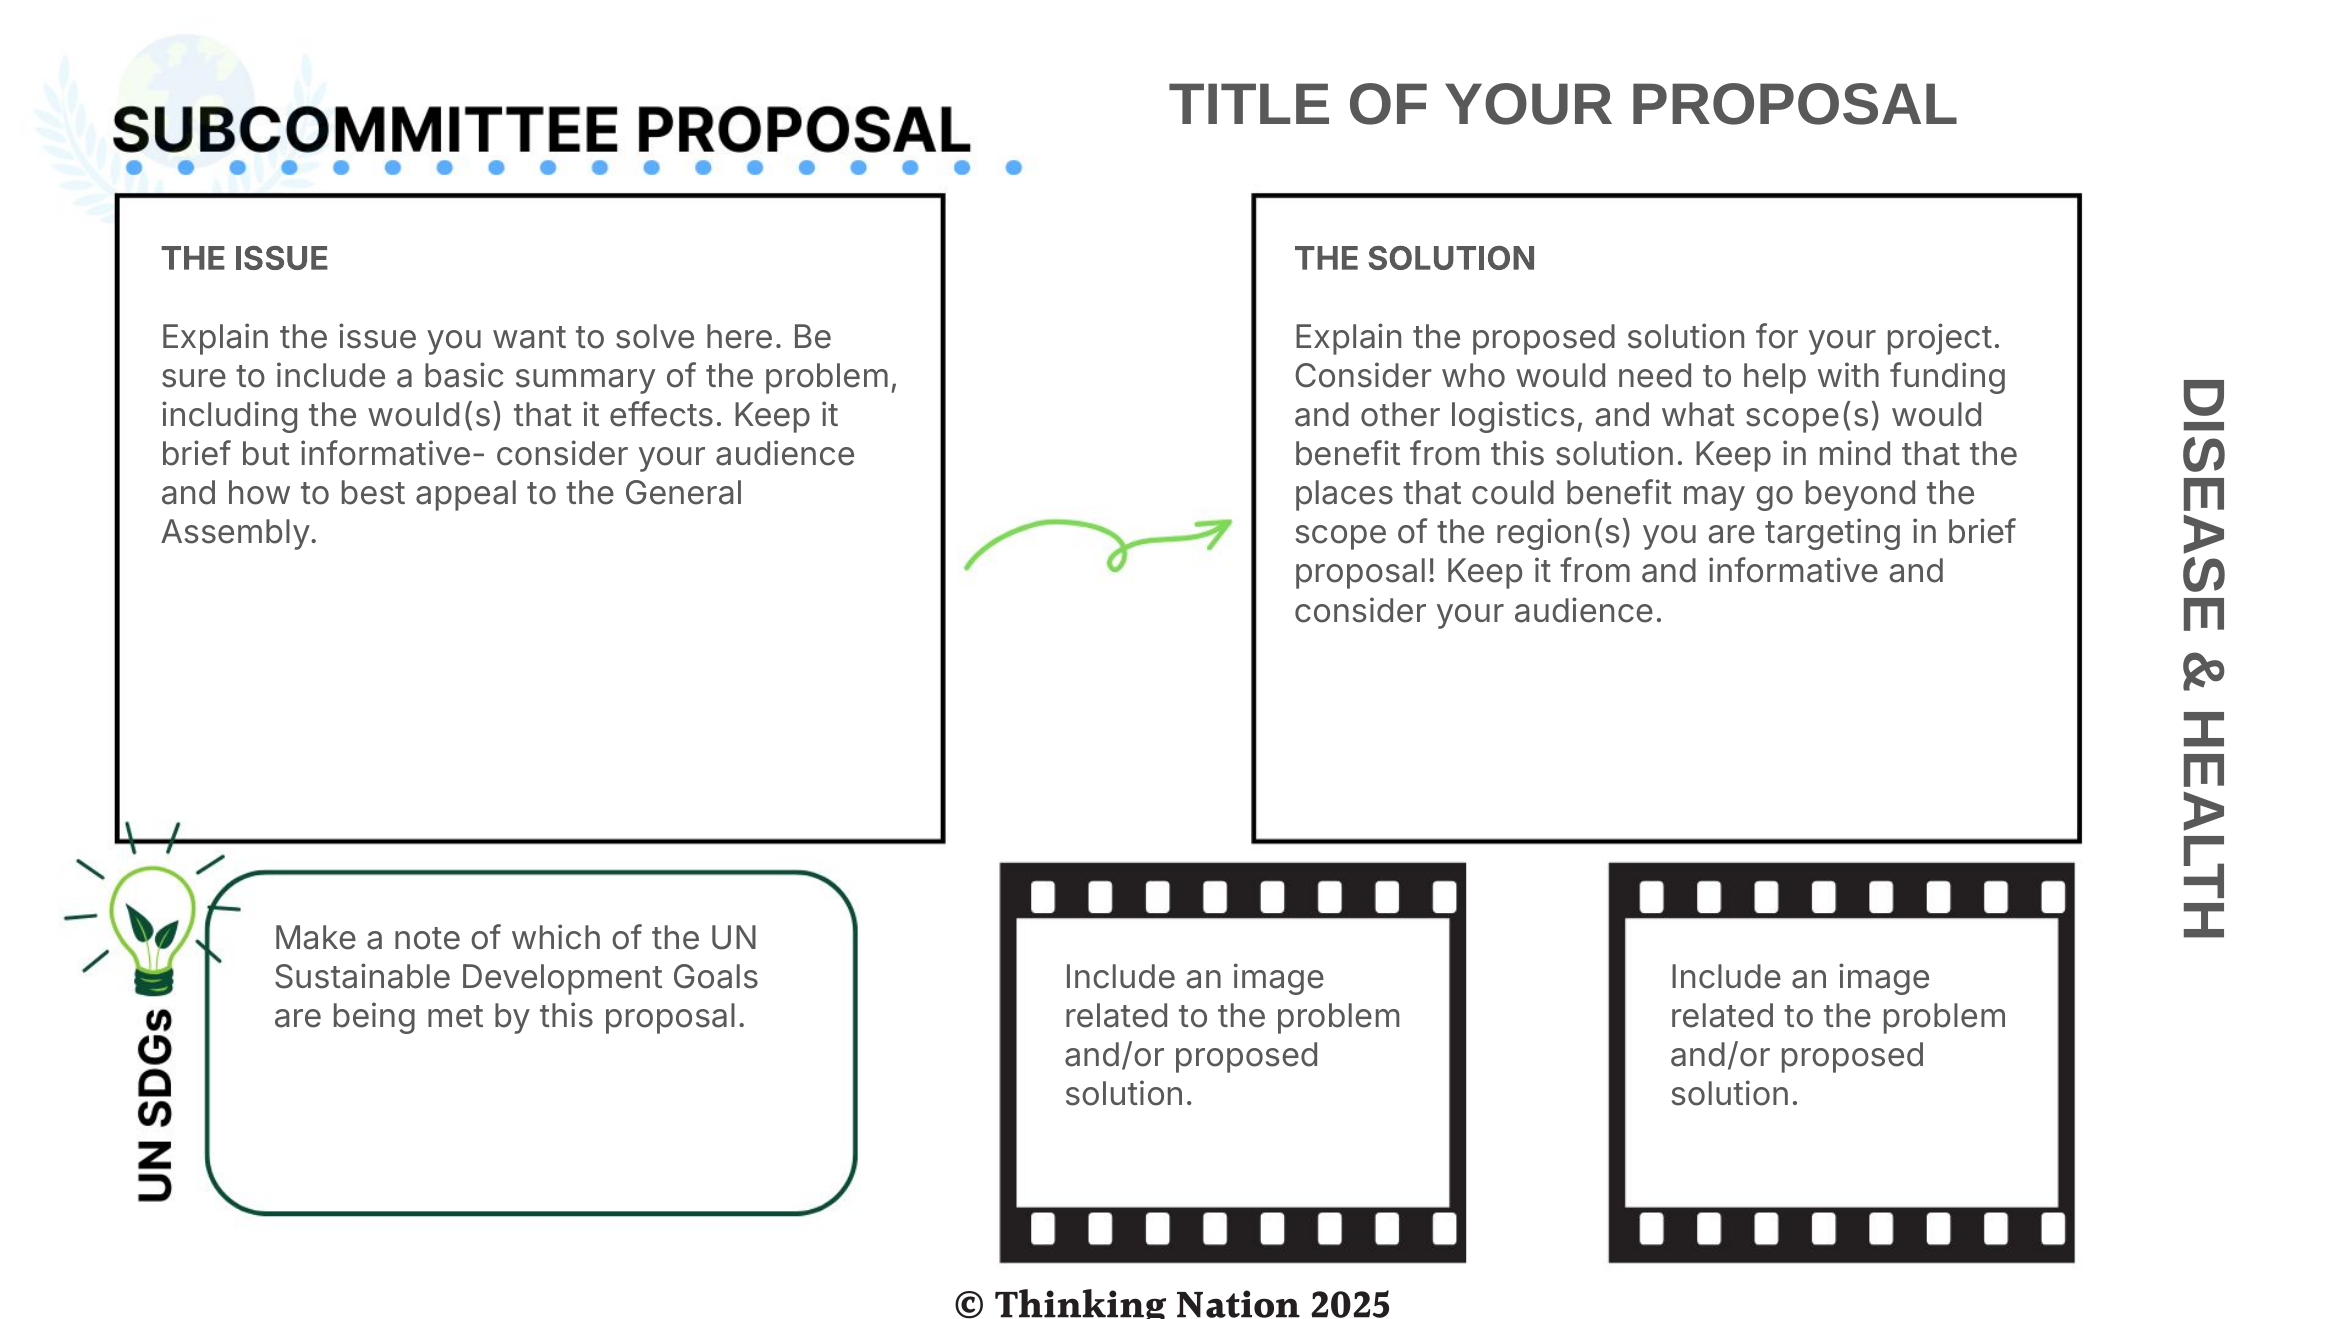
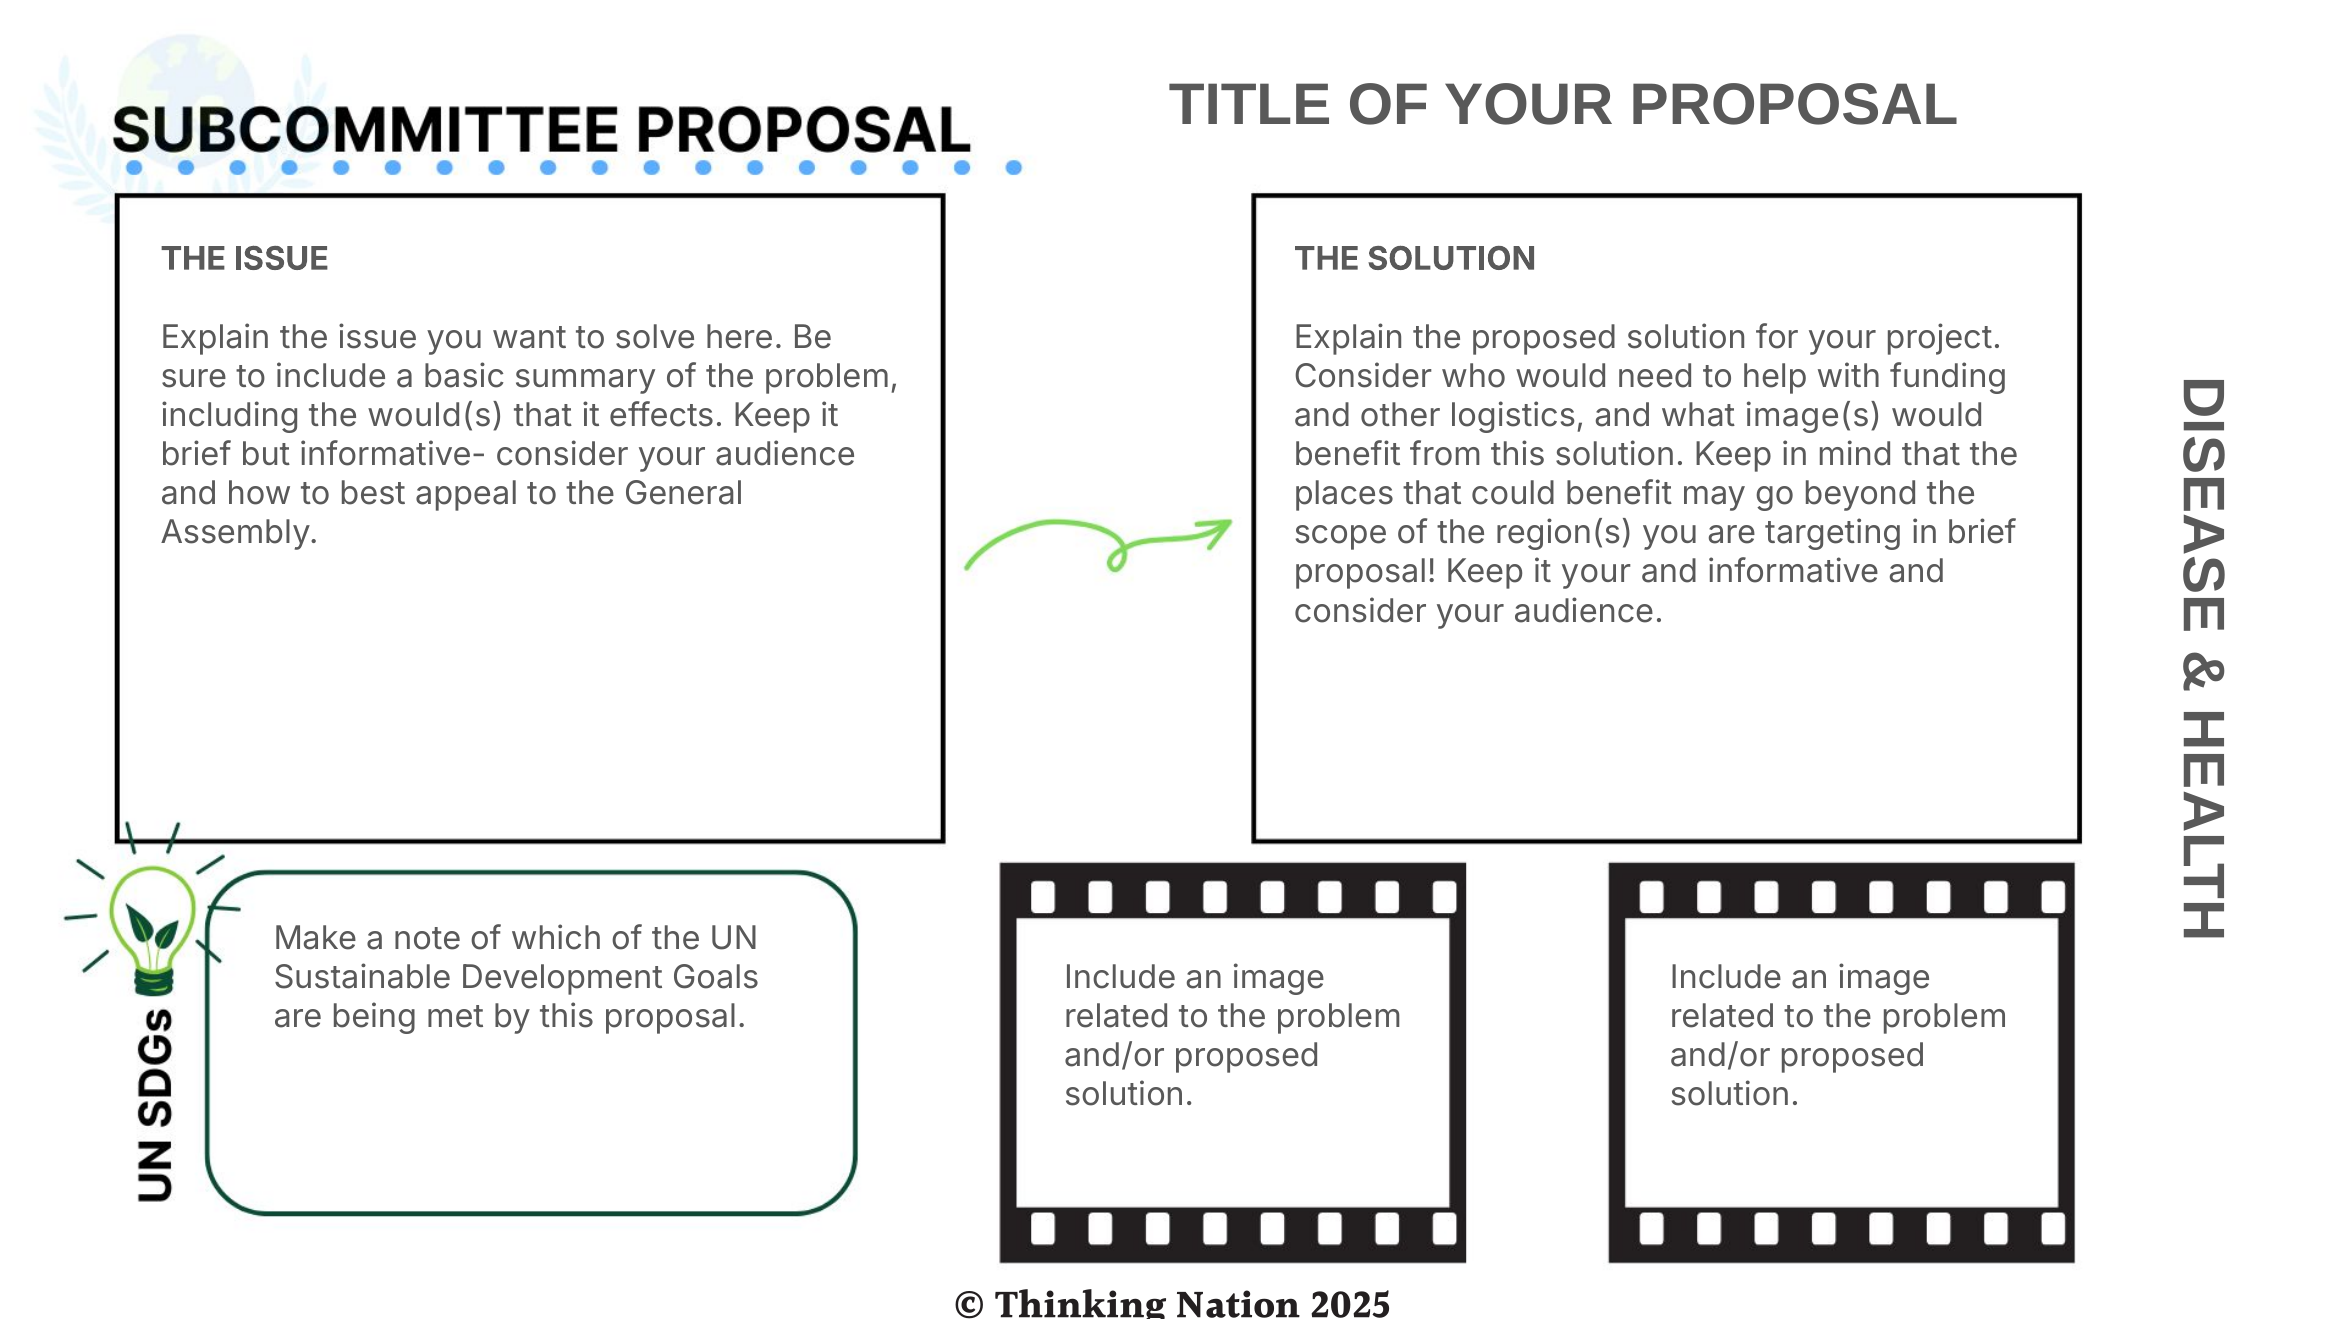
scope(s: scope(s -> image(s (1813, 416)
it from: from -> your (1596, 572)
